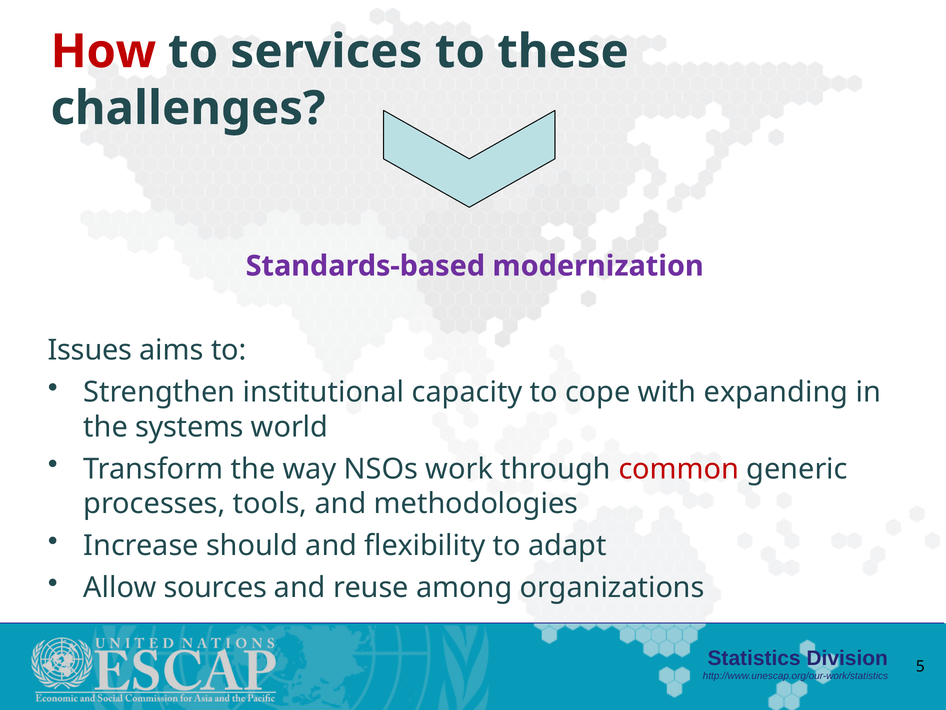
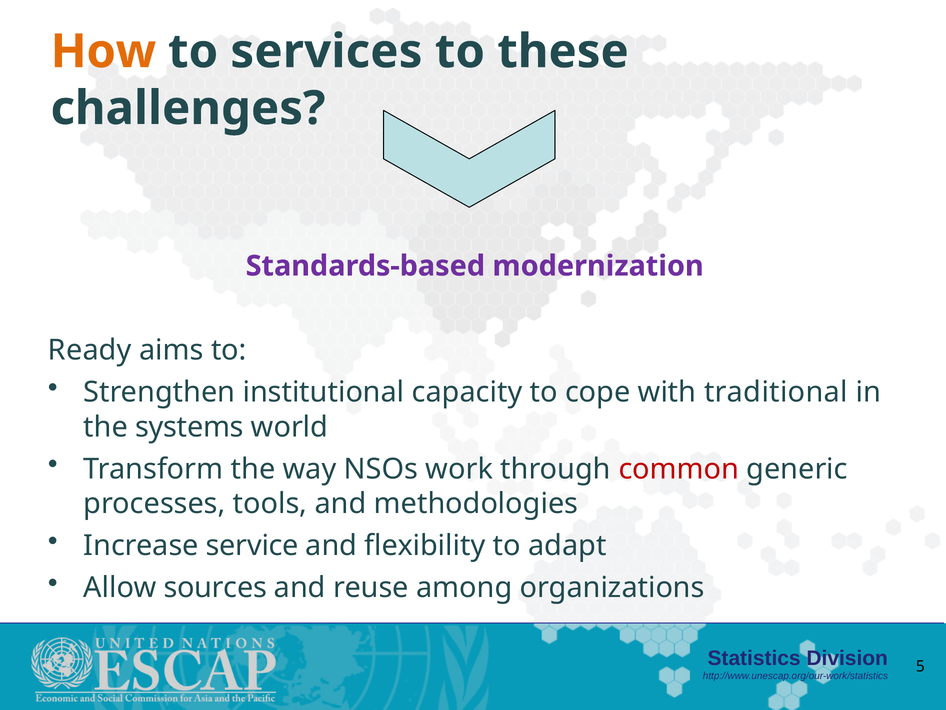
How colour: red -> orange (103, 52)
Issues: Issues -> Ready (90, 350)
expanding: expanding -> traditional (776, 392)
should: should -> service (252, 545)
